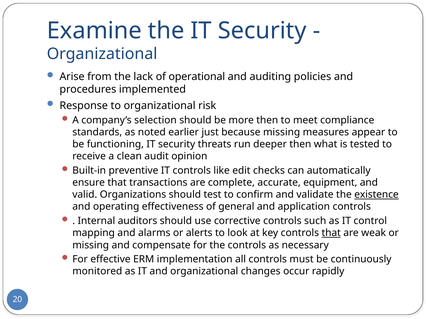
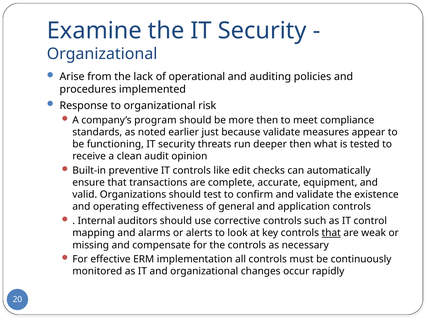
selection: selection -> program (155, 120)
because missing: missing -> validate (282, 132)
existence underline: present -> none (376, 195)
